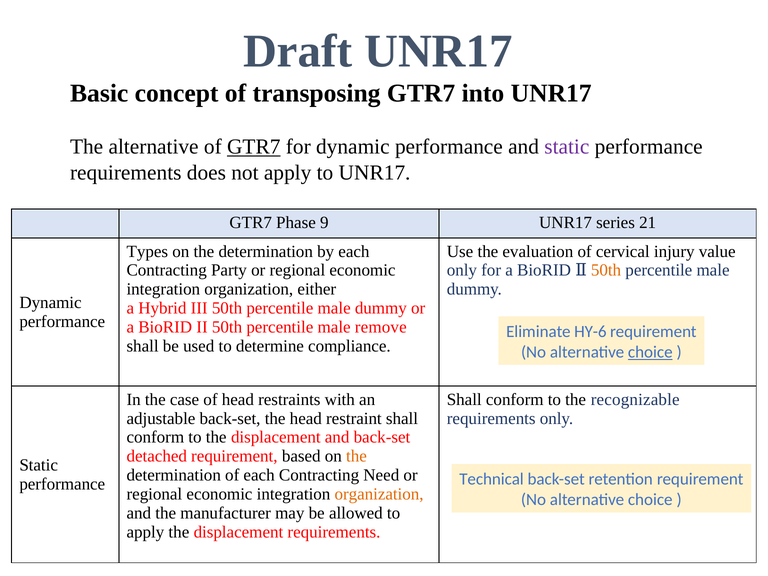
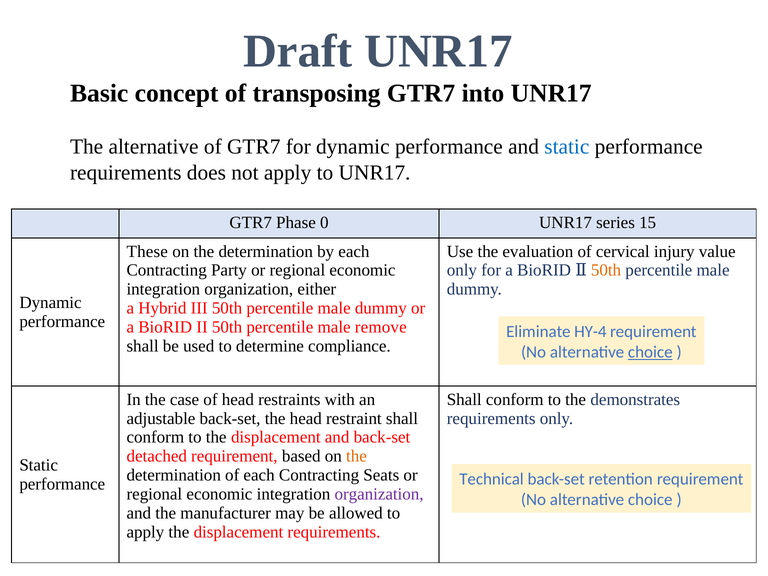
GTR7 underline: present -> none (254, 147)
static colour: purple -> blue (567, 147)
9: 9 -> 0 (324, 222)
21: 21 -> 15 (648, 222)
Types: Types -> These (147, 251)
HY-6: HY-6 -> HY-4 (590, 332)
recognizable: recognizable -> demonstrates (635, 399)
Need: Need -> Seats (381, 475)
organization colour: orange -> purple (379, 494)
